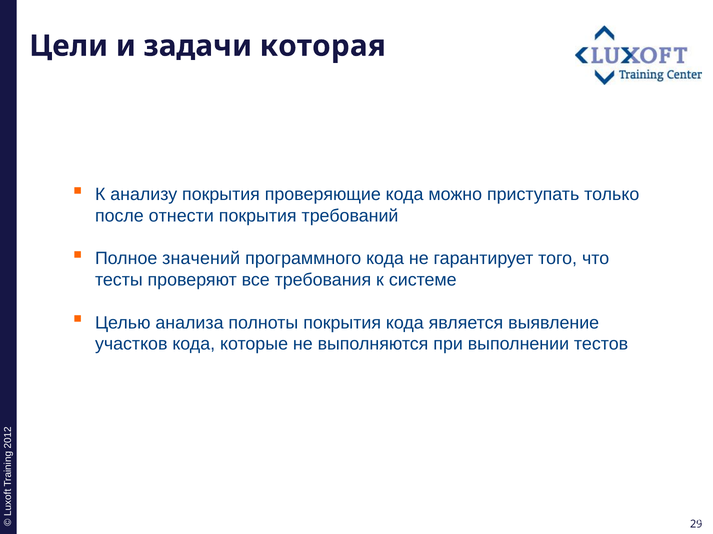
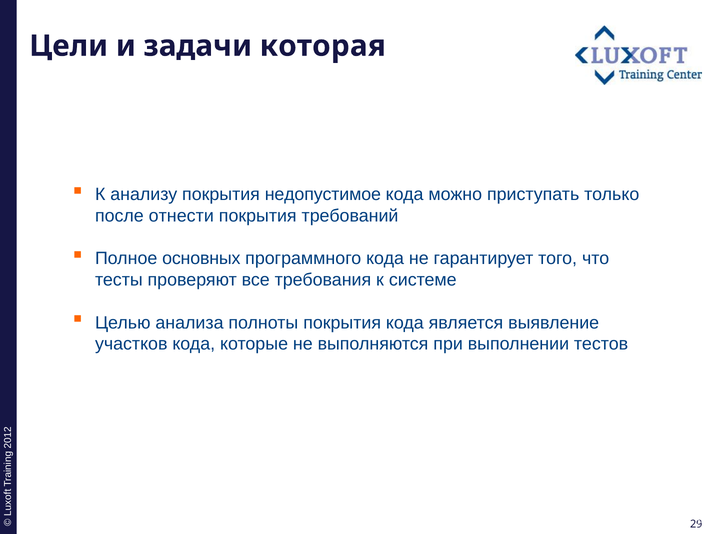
проверяющие: проверяющие -> недопустимое (323, 195)
значений: значений -> основных (201, 259)
